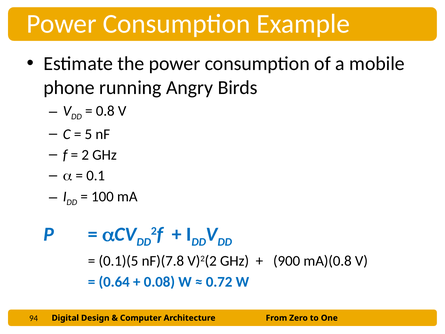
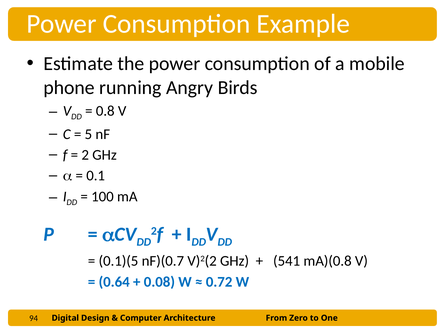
nF)(7.8: nF)(7.8 -> nF)(0.7 (163, 261)
900: 900 -> 541 (287, 261)
